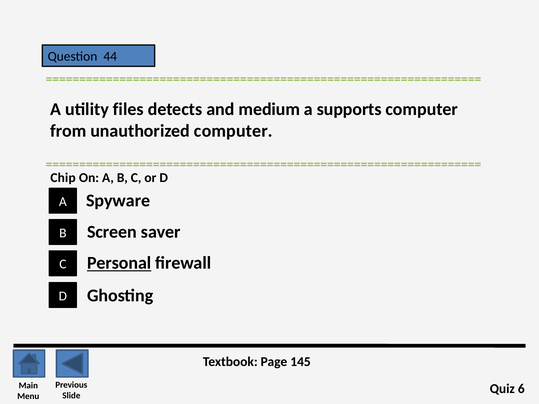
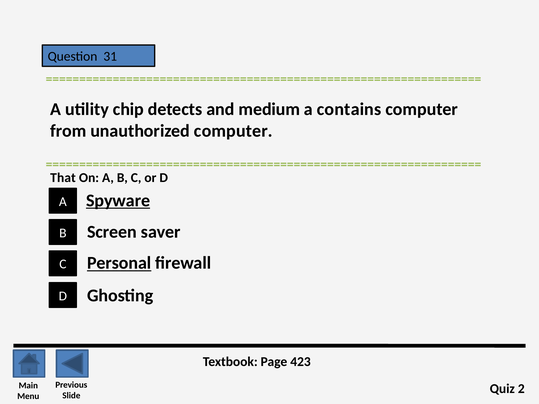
44: 44 -> 31 (110, 57)
files: files -> chip (128, 109)
supports: supports -> contains (349, 109)
Chip: Chip -> That (63, 178)
Spyware underline: none -> present (118, 201)
145: 145 -> 423 (300, 362)
6: 6 -> 2 (521, 389)
